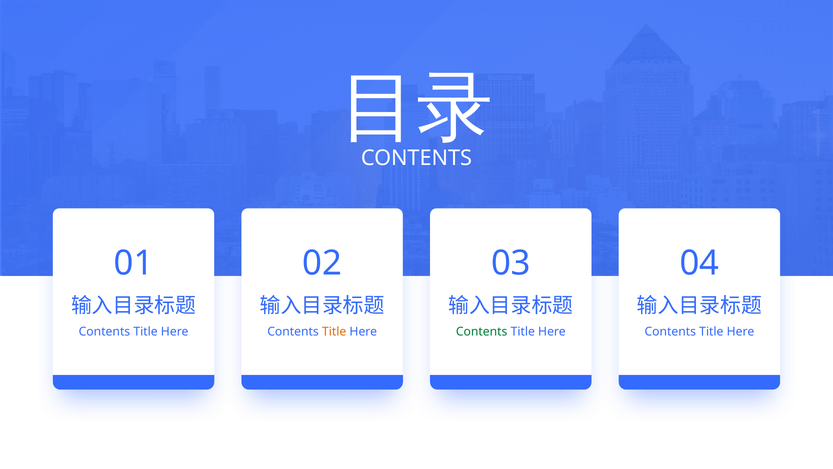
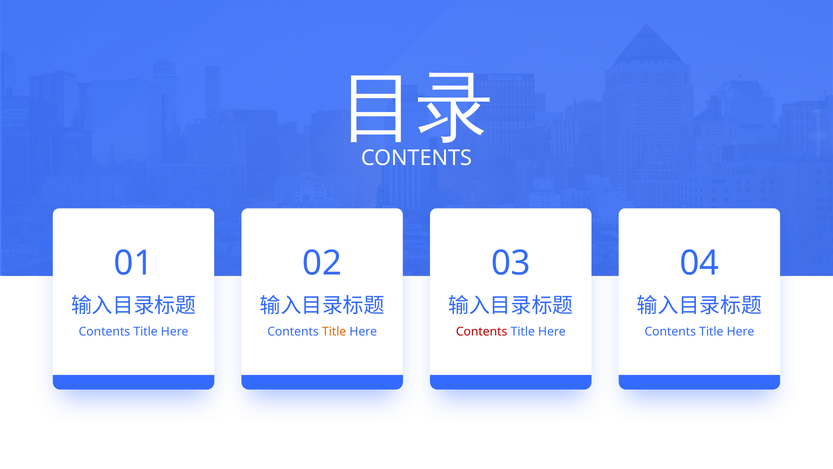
Contents colour: green -> red (482, 331)
